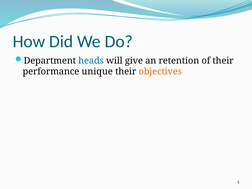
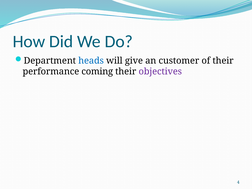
retention: retention -> customer (179, 61)
unique: unique -> coming (97, 72)
objectives colour: orange -> purple (160, 72)
